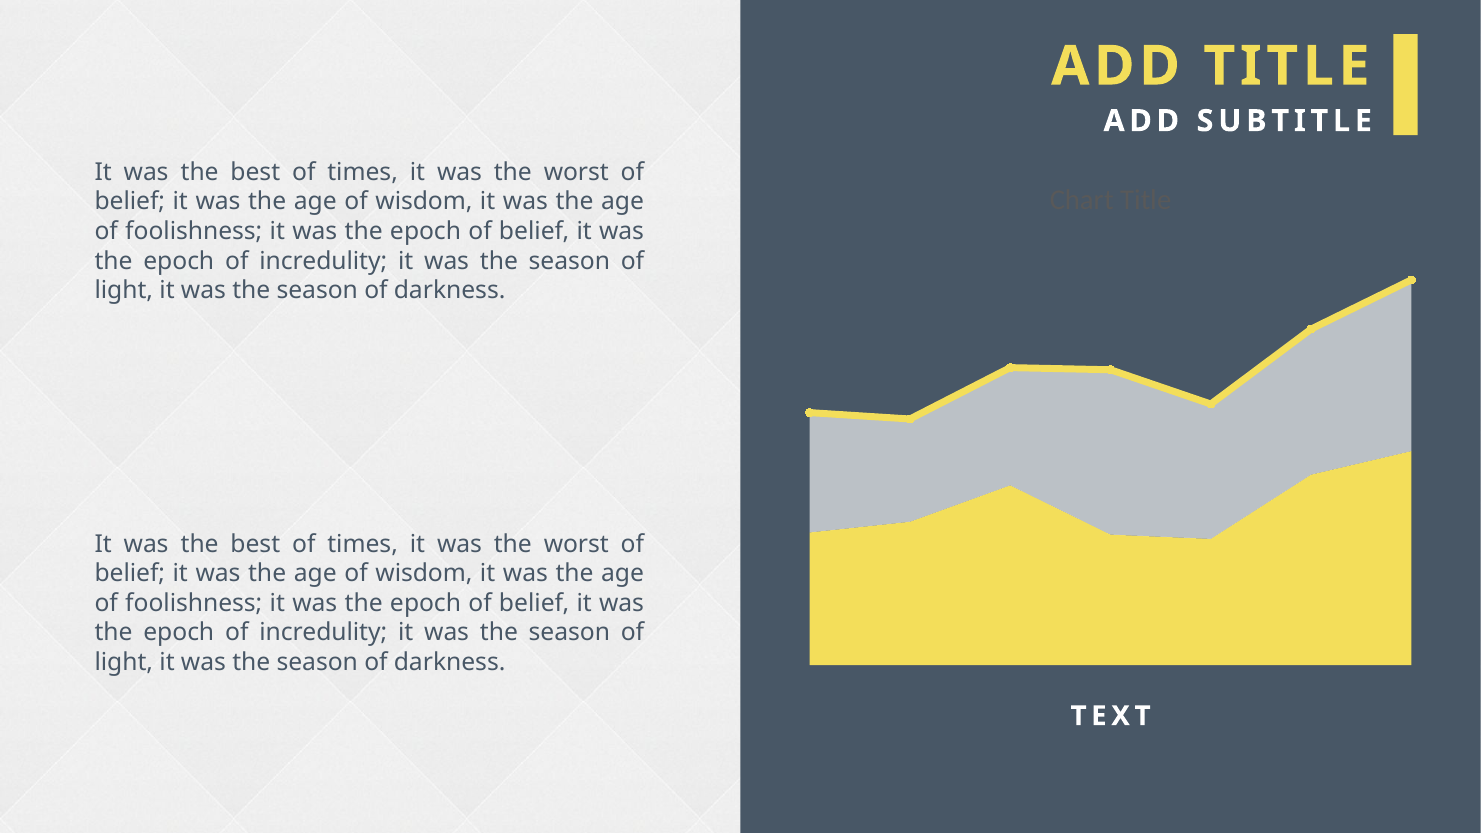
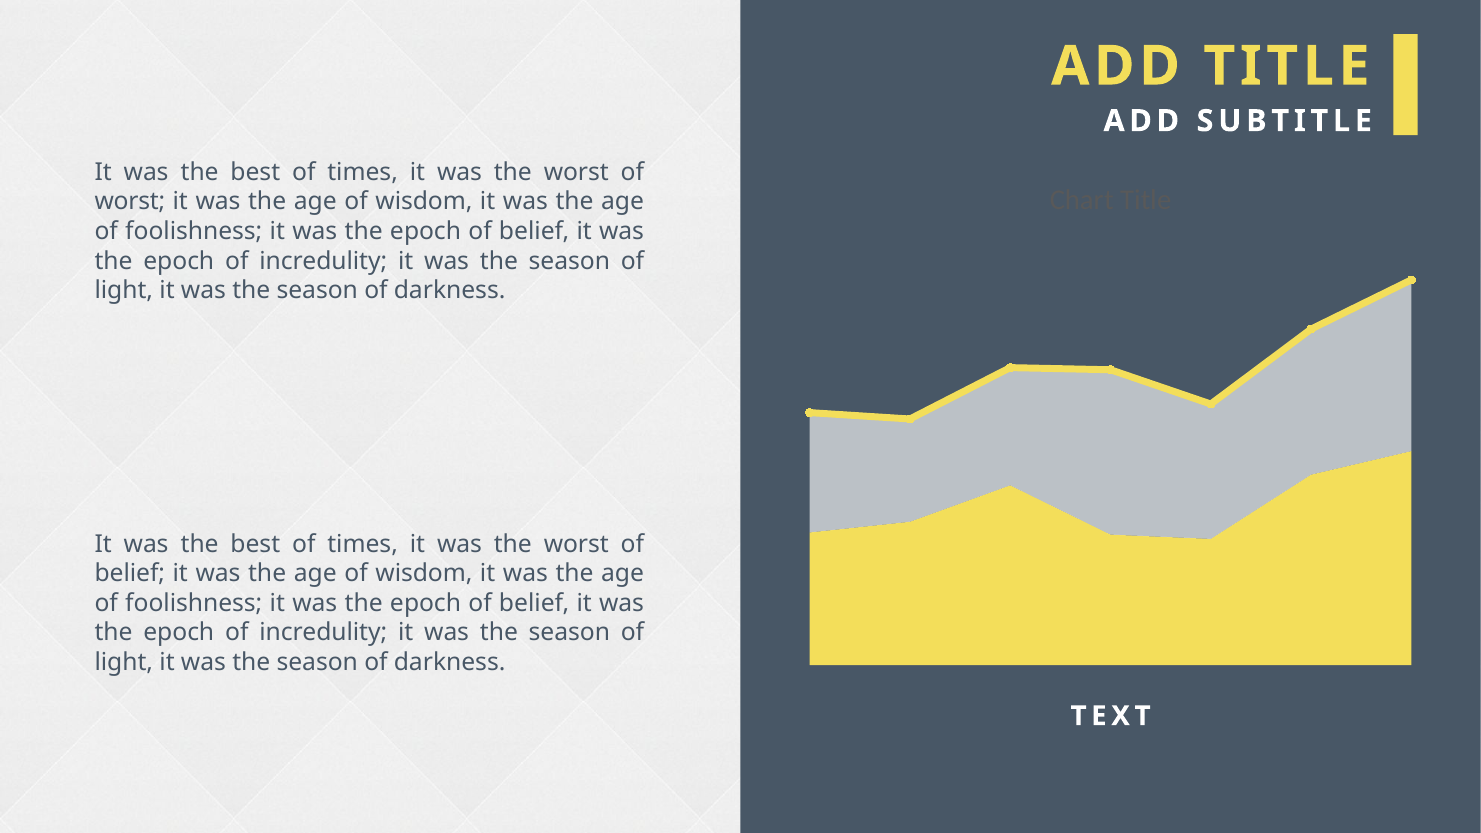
belief: belief -> worst (130, 202)
